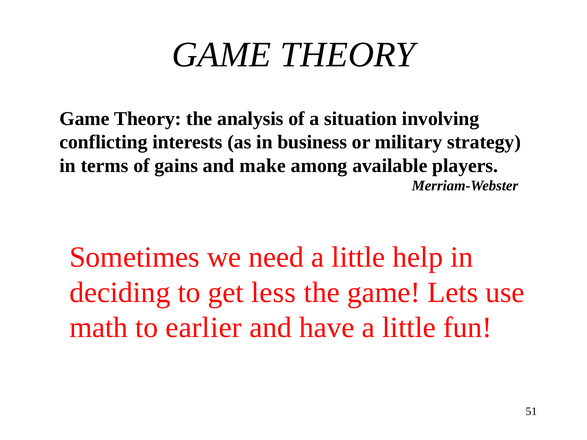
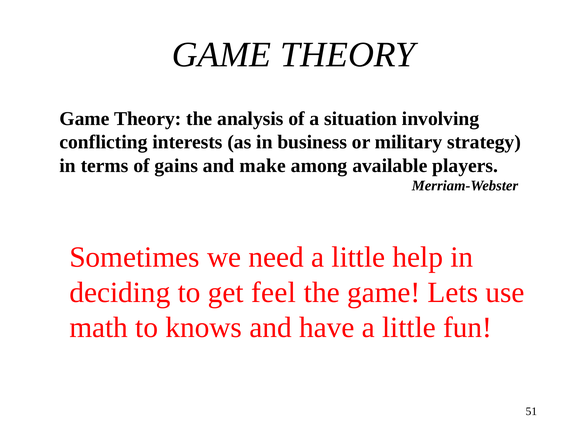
less: less -> feel (274, 293)
earlier: earlier -> knows (204, 328)
